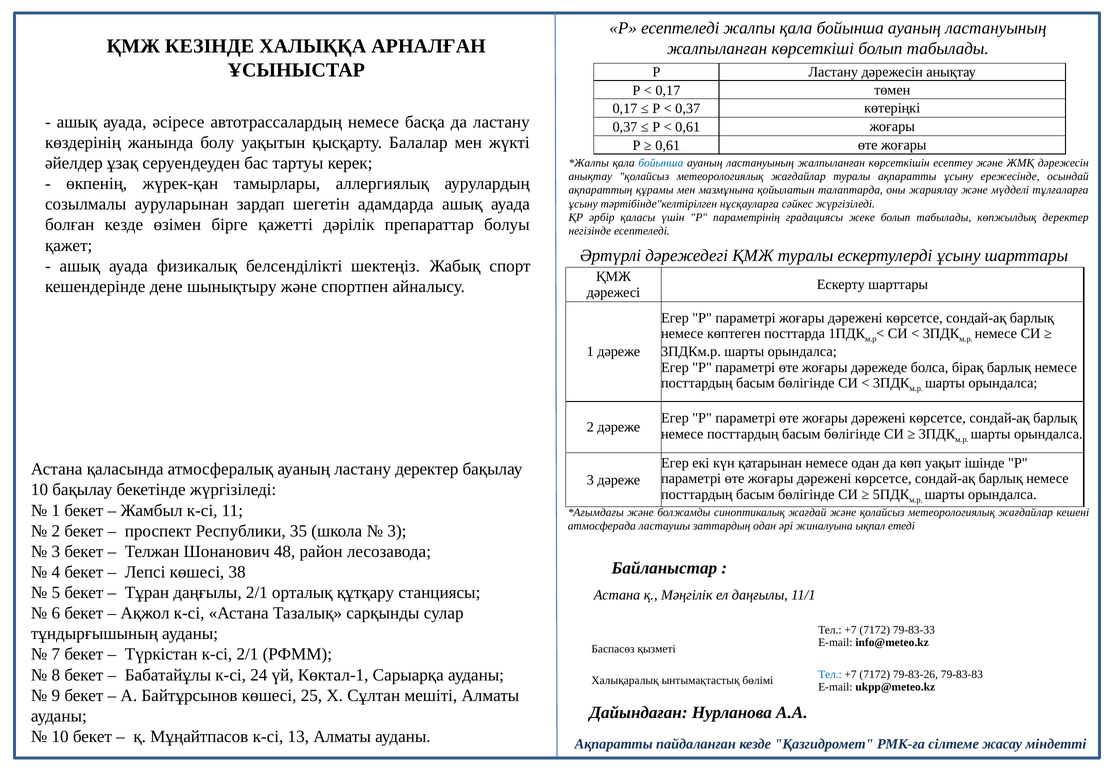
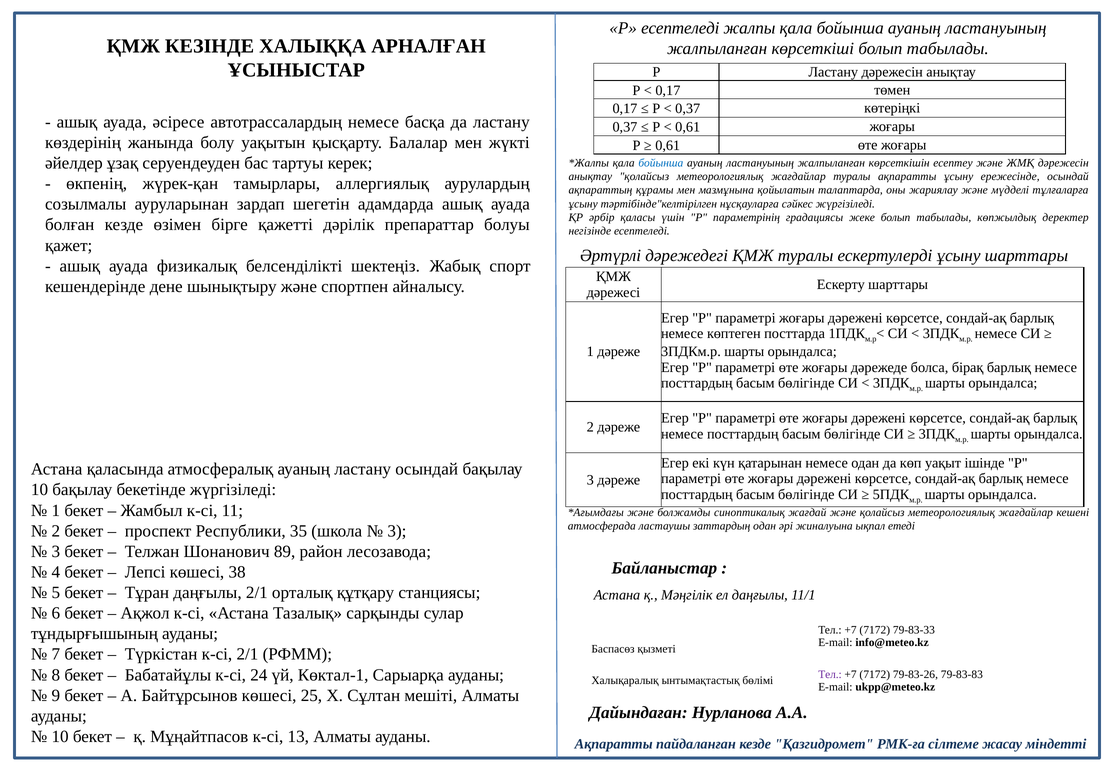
ластану деректер: деректер -> осындай (427, 469)
48: 48 -> 89 (285, 552)
Тел colour: blue -> purple (830, 675)
